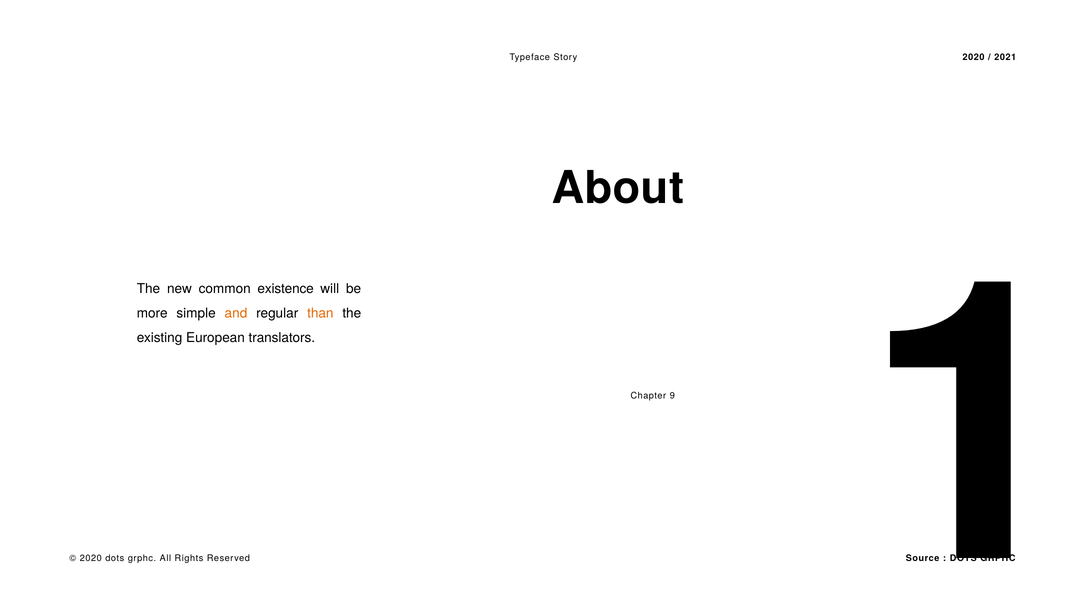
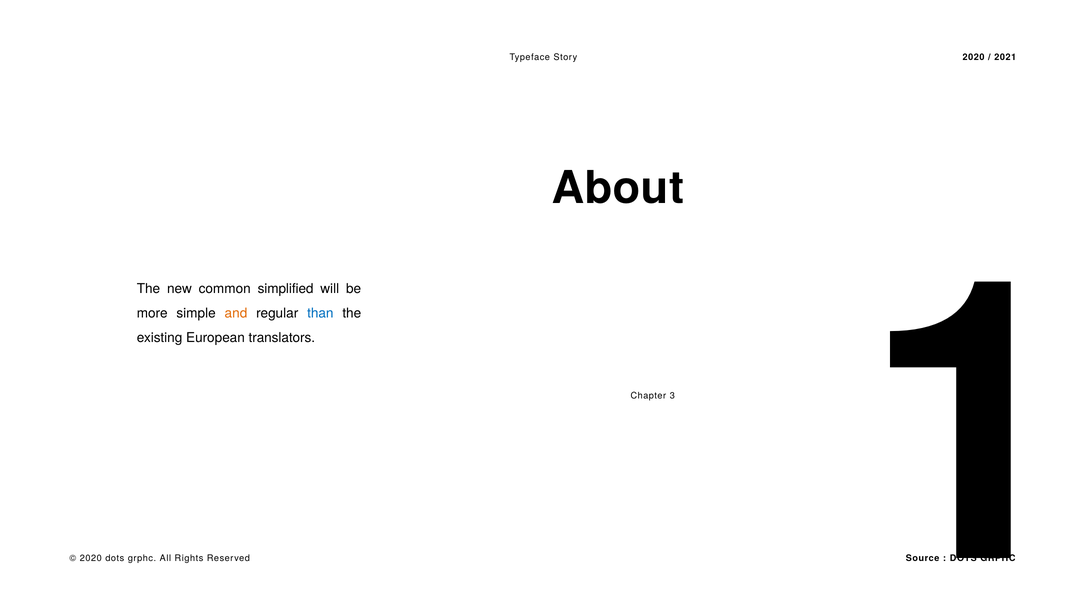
existence: existence -> simplified (286, 289)
than colour: orange -> blue (320, 313)
9: 9 -> 3 (672, 395)
